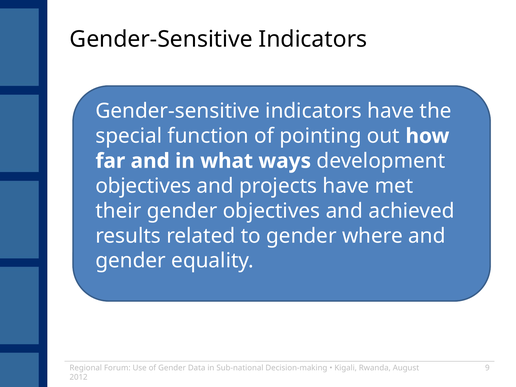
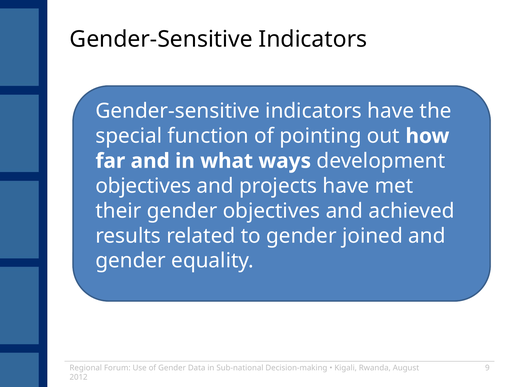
where: where -> joined (372, 236)
